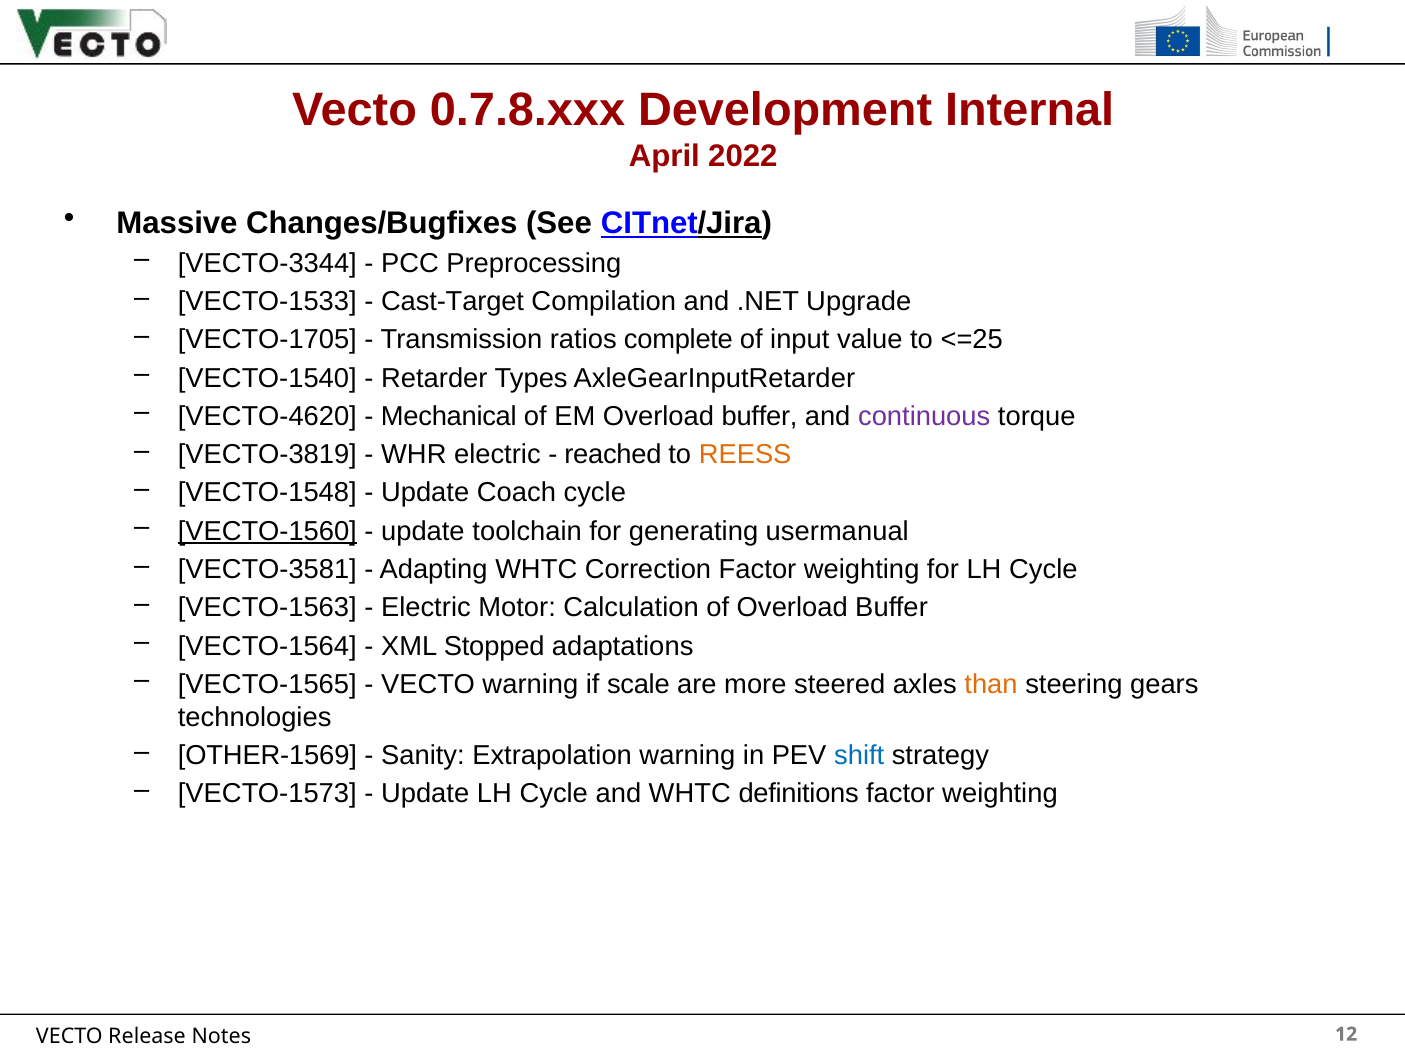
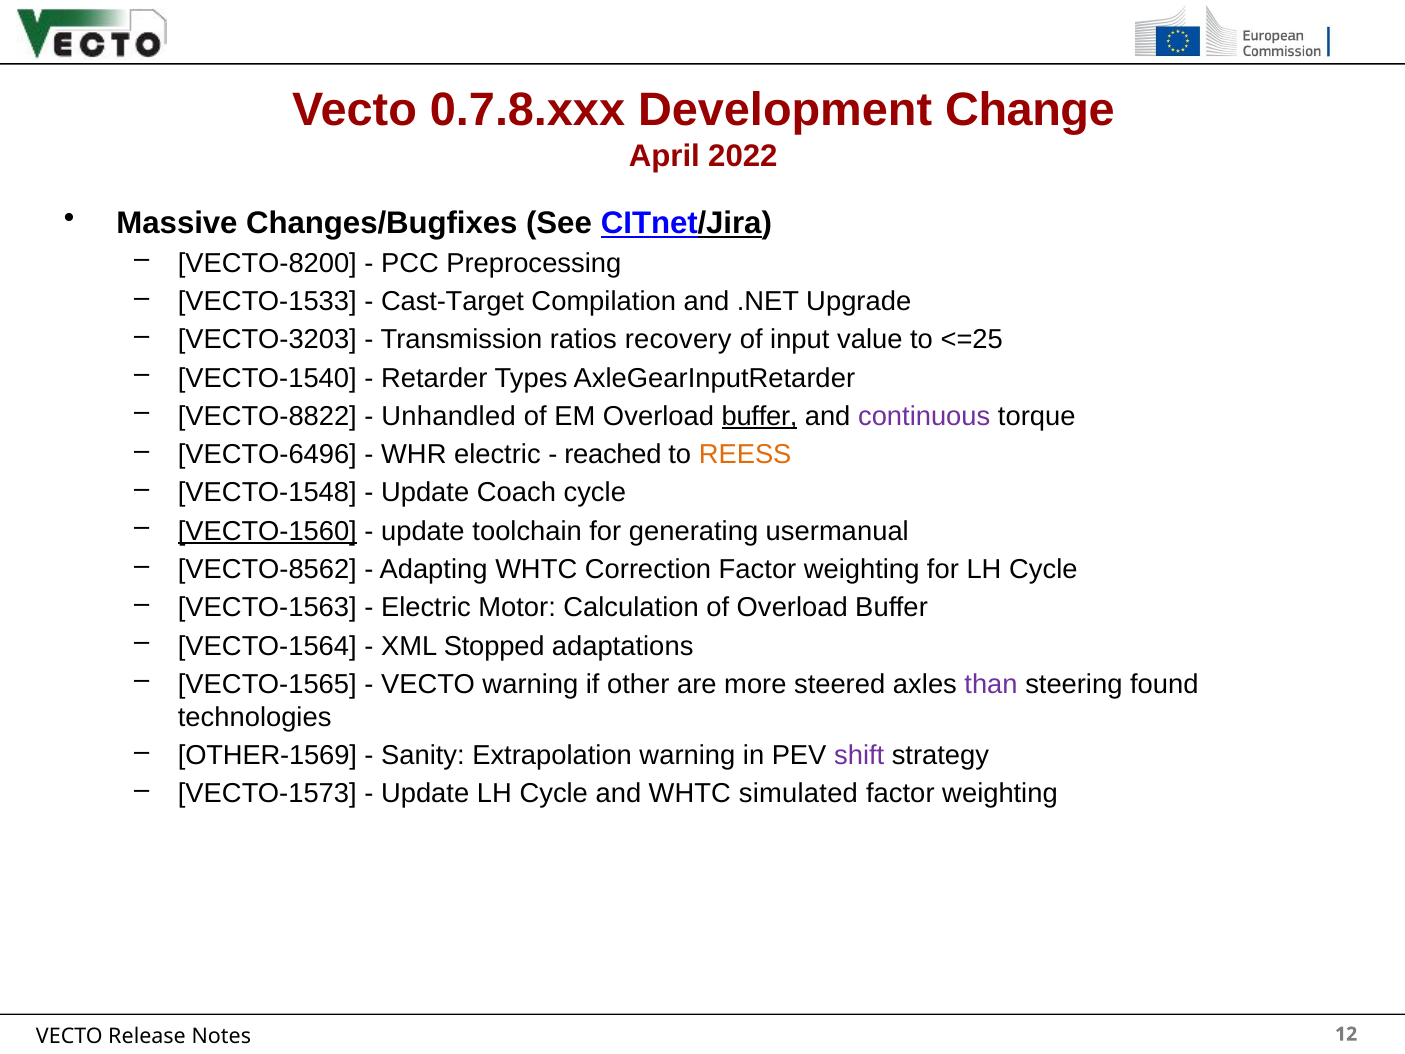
Internal: Internal -> Change (1030, 110)
VECTO-3344: VECTO-3344 -> VECTO-8200 (267, 263)
VECTO-1705: VECTO-1705 -> VECTO-3203 (267, 340)
complete: complete -> recovery (678, 340)
VECTO-4620: VECTO-4620 -> VECTO-8822 (267, 416)
Mechanical: Mechanical -> Unhandled (449, 416)
buffer underline: none -> present (760, 416)
VECTO-3819: VECTO-3819 -> VECTO-6496 (267, 455)
VECTO-3581: VECTO-3581 -> VECTO-8562 (267, 569)
scale: scale -> other (638, 684)
than colour: orange -> purple (991, 684)
gears: gears -> found (1164, 684)
shift colour: blue -> purple (859, 755)
definitions: definitions -> simulated (798, 794)
